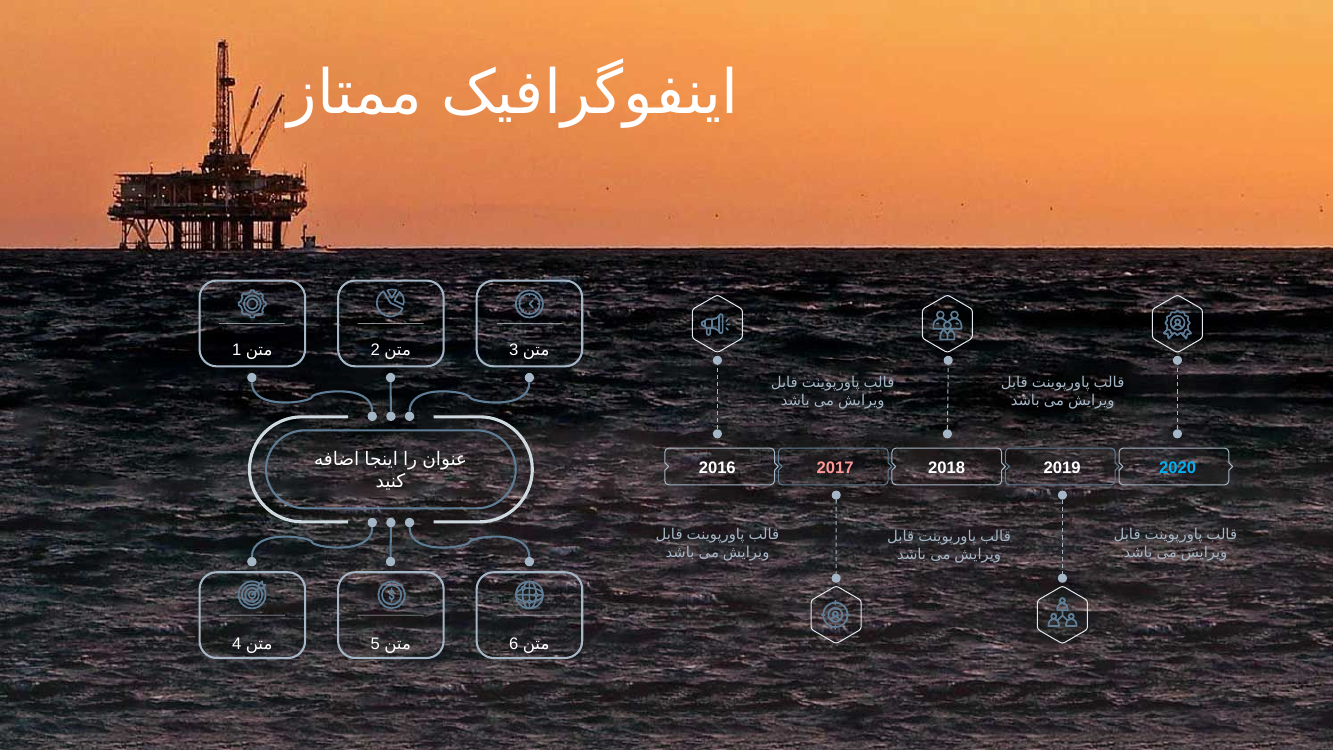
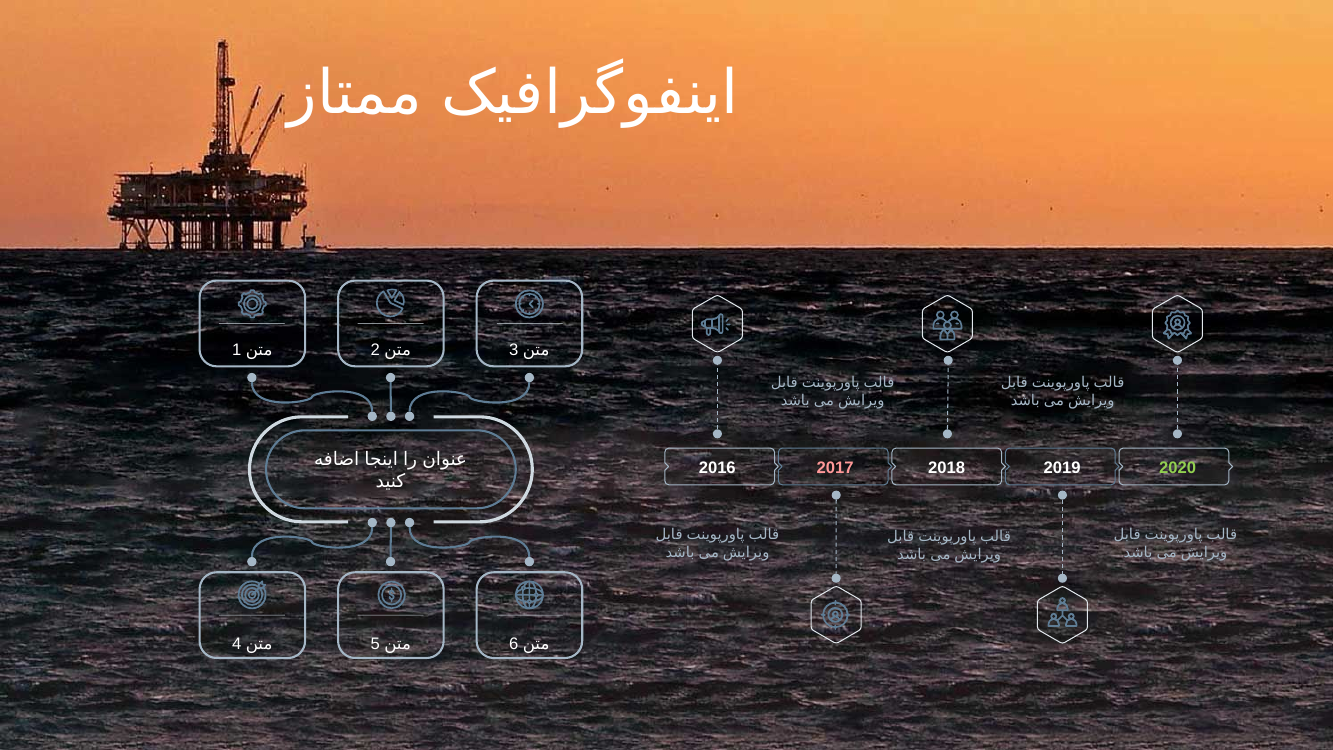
2020 colour: light blue -> light green (1178, 468)
